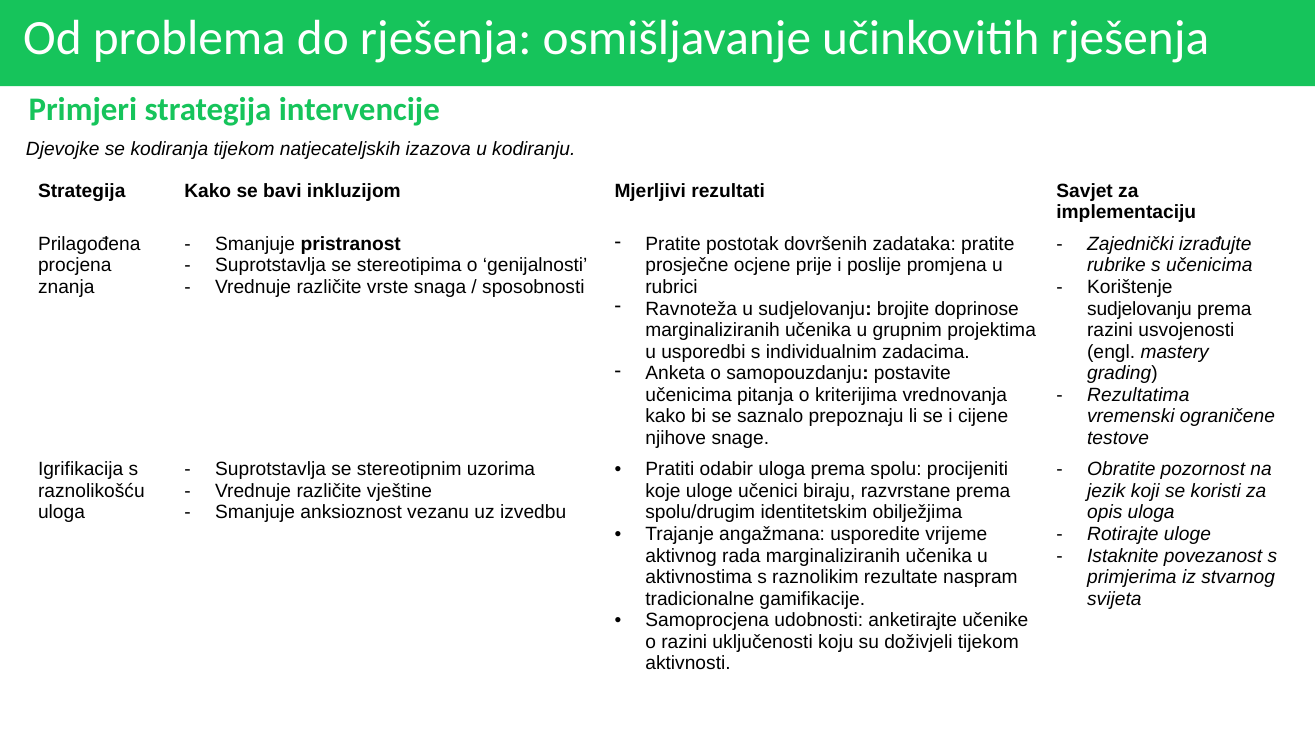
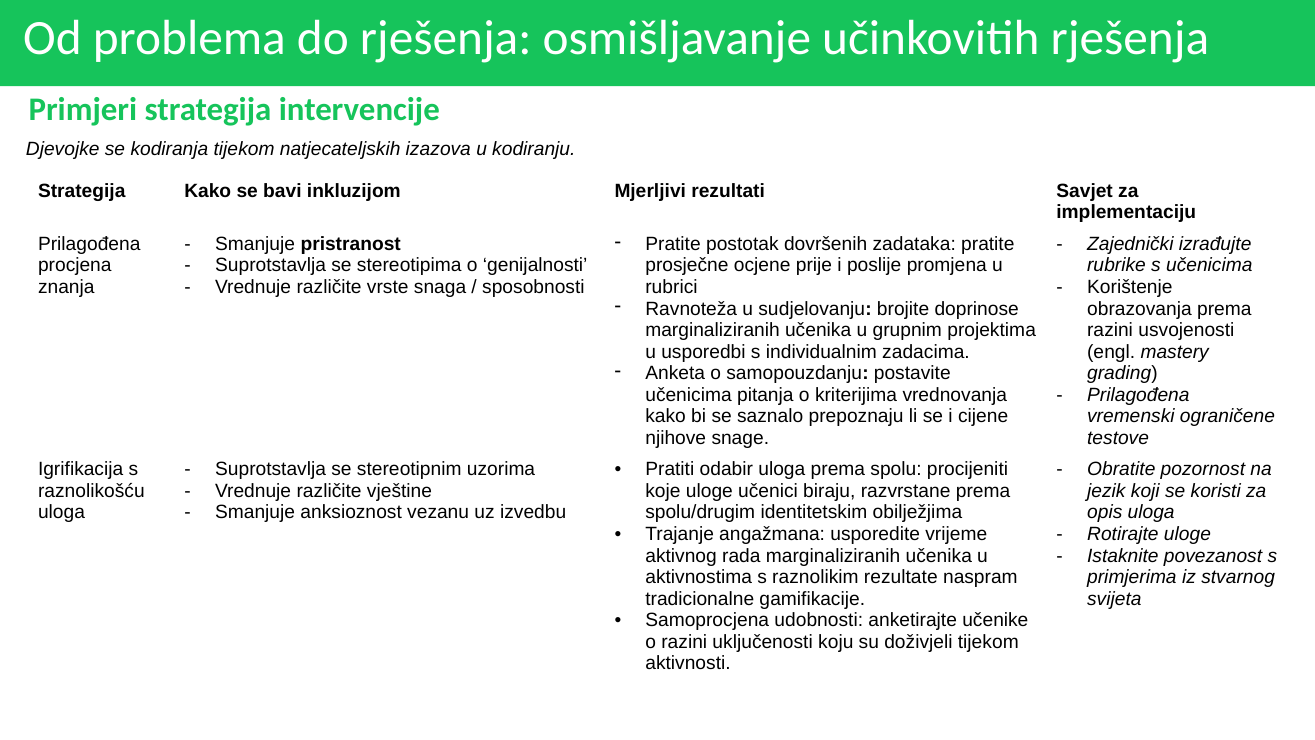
sudjelovanju: sudjelovanju -> obrazovanja (1139, 309)
Rezultatima: Rezultatima -> Prilagođena (1138, 395)
